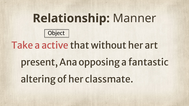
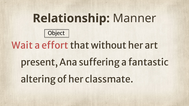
Take: Take -> Wait (22, 46)
active: active -> effort (55, 46)
opposing: opposing -> suffering (99, 63)
